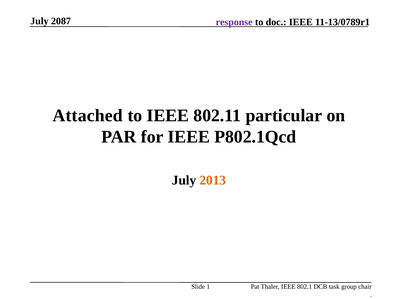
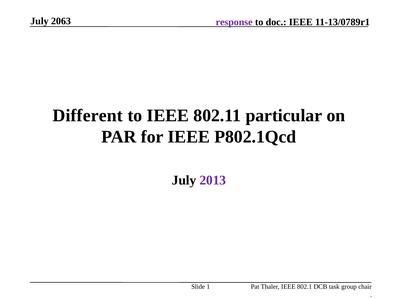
2087: 2087 -> 2063 (61, 21)
Attached: Attached -> Different (88, 115)
2013 colour: orange -> purple (213, 180)
